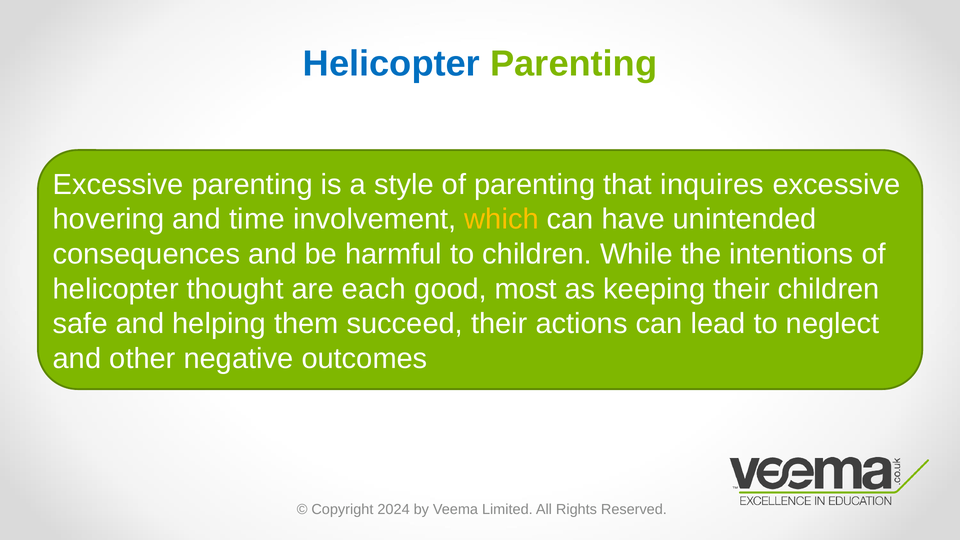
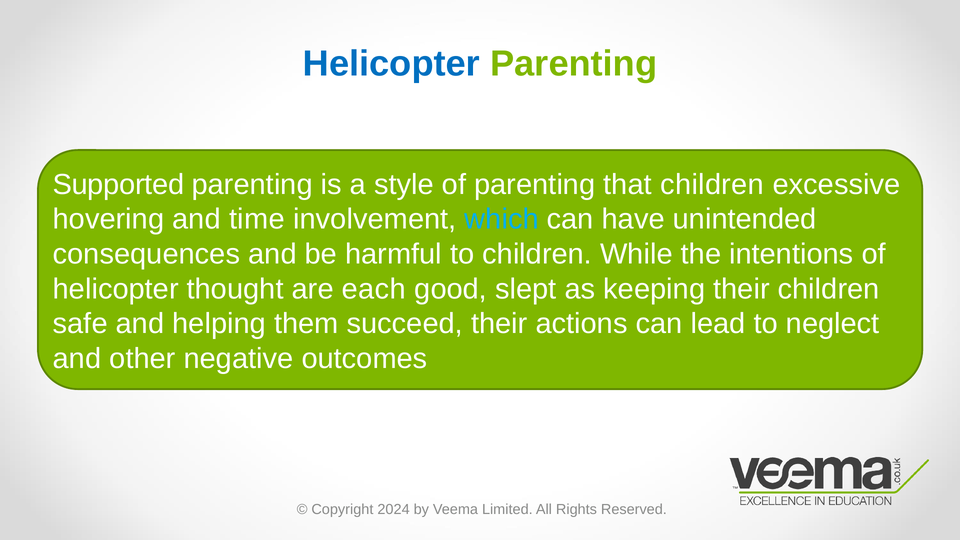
Excessive: Excessive -> Supported (118, 184)
that inquires: inquires -> children (712, 184)
which colour: yellow -> light blue (502, 219)
most: most -> slept (526, 289)
